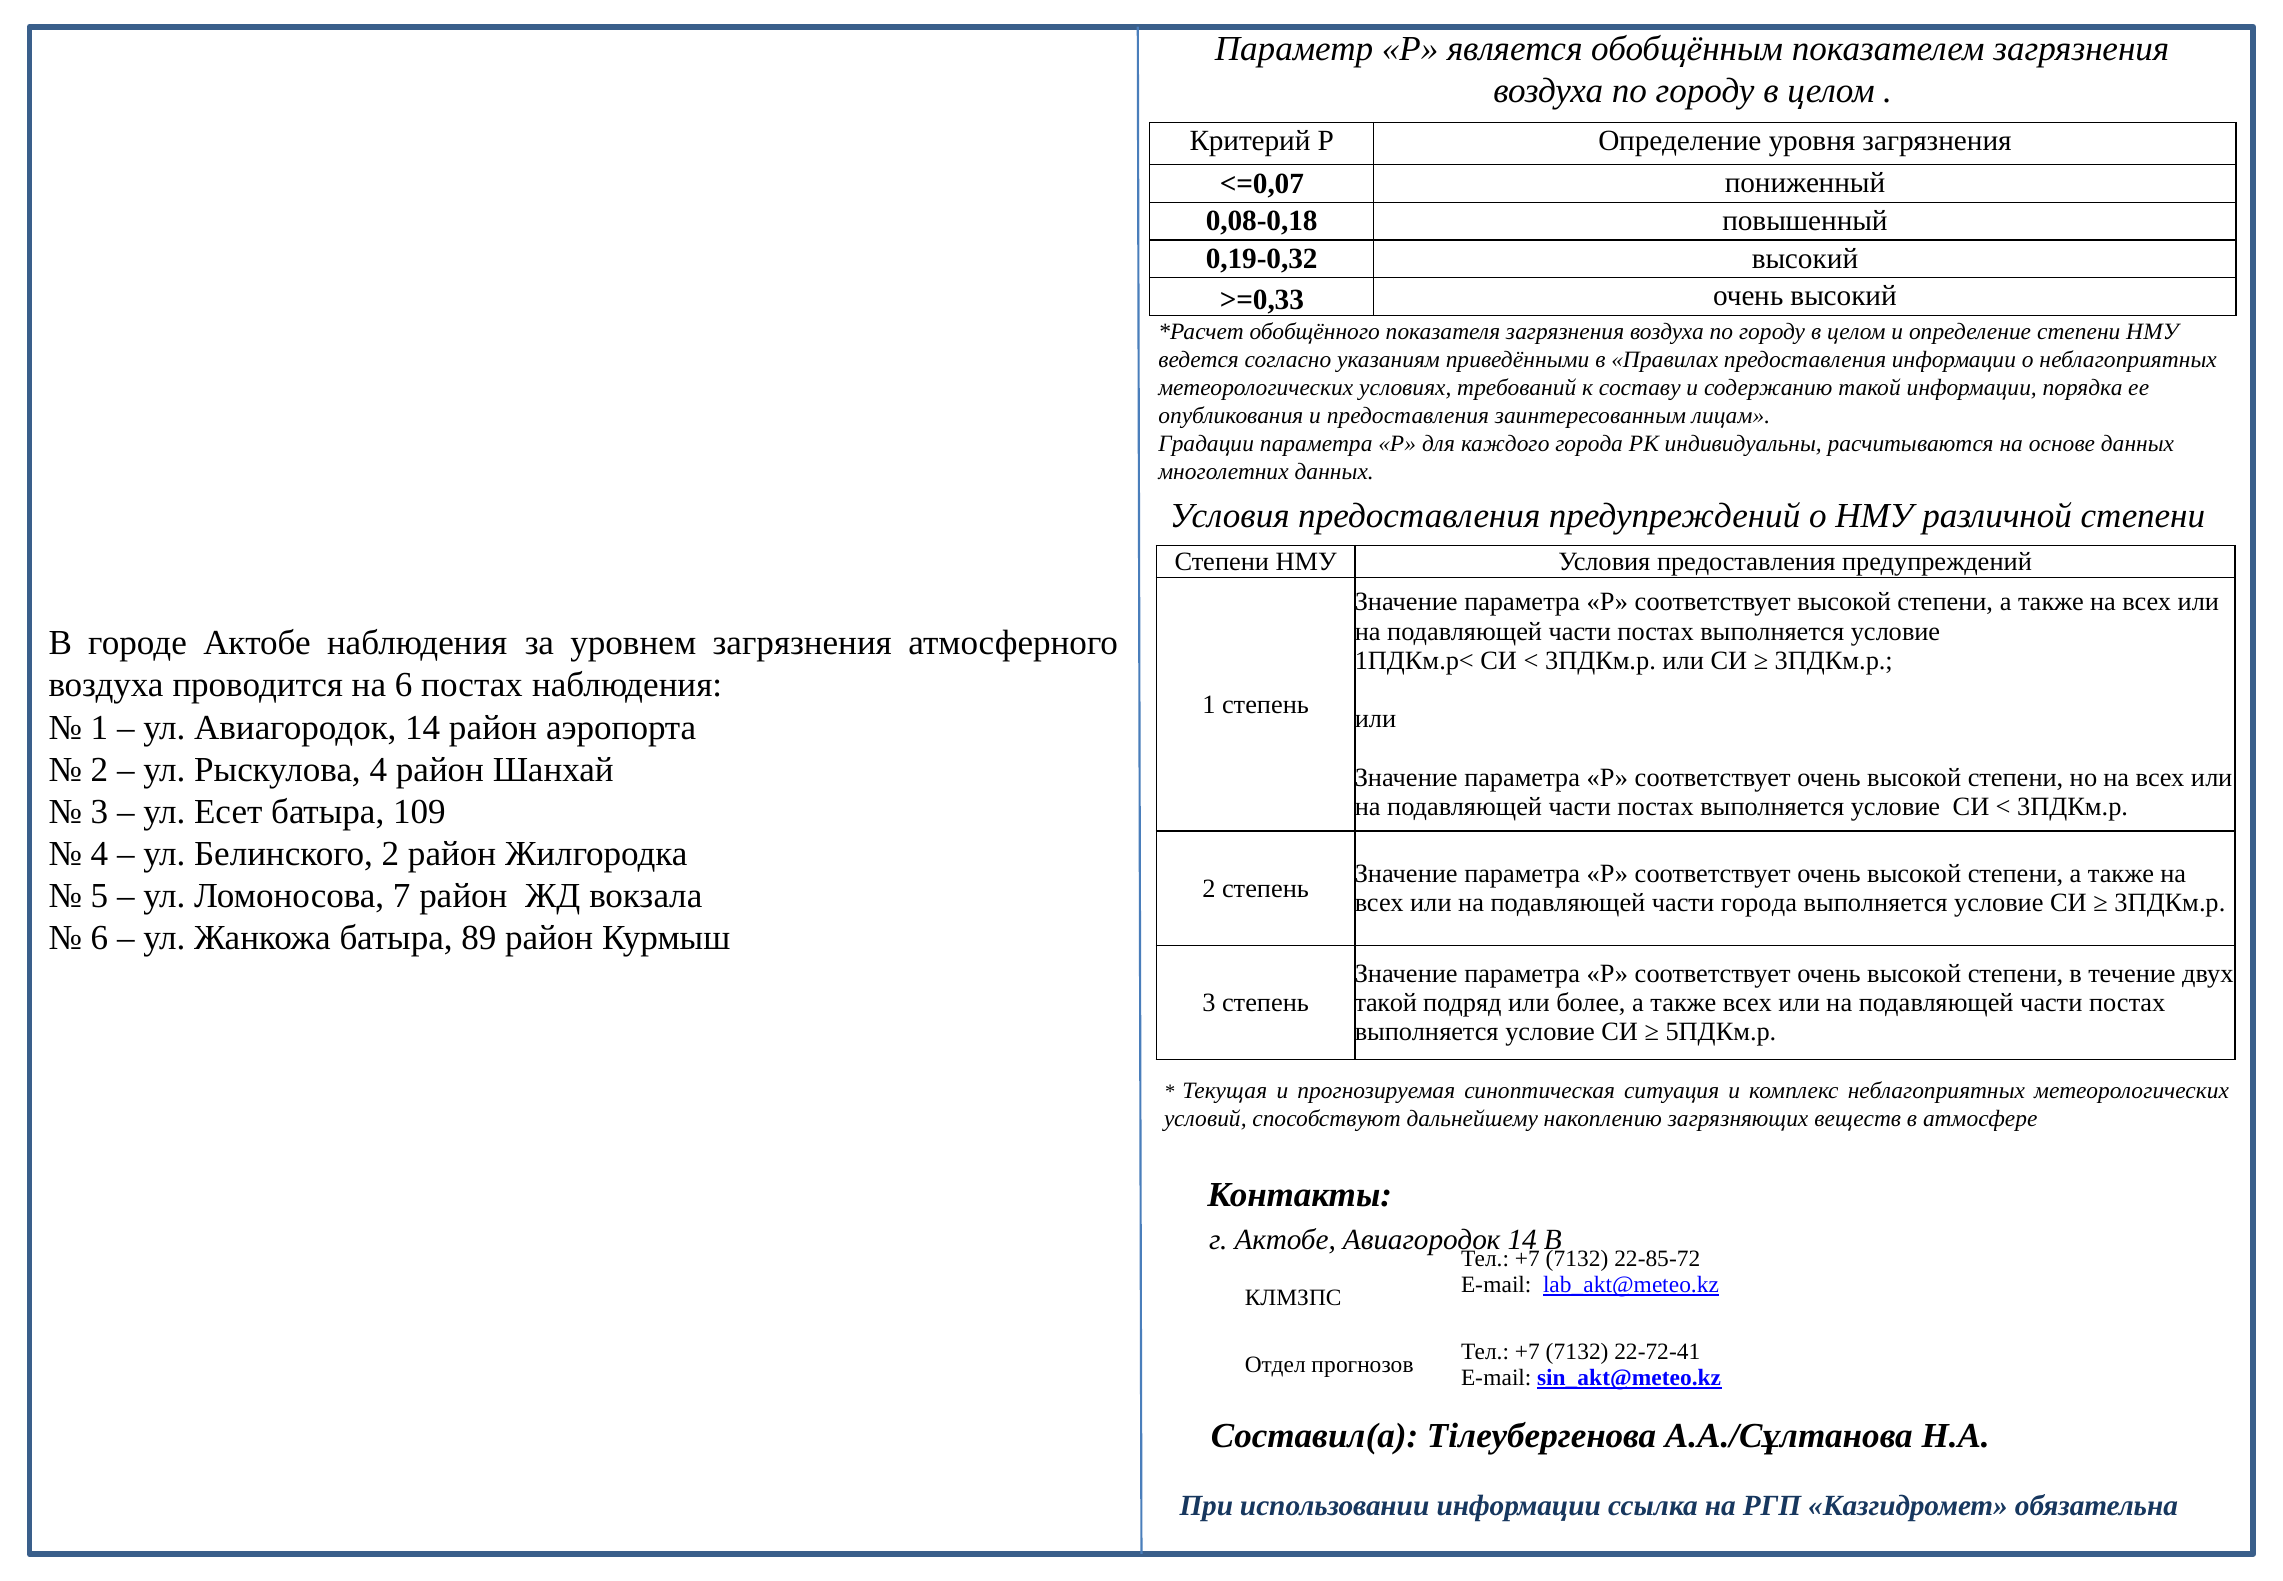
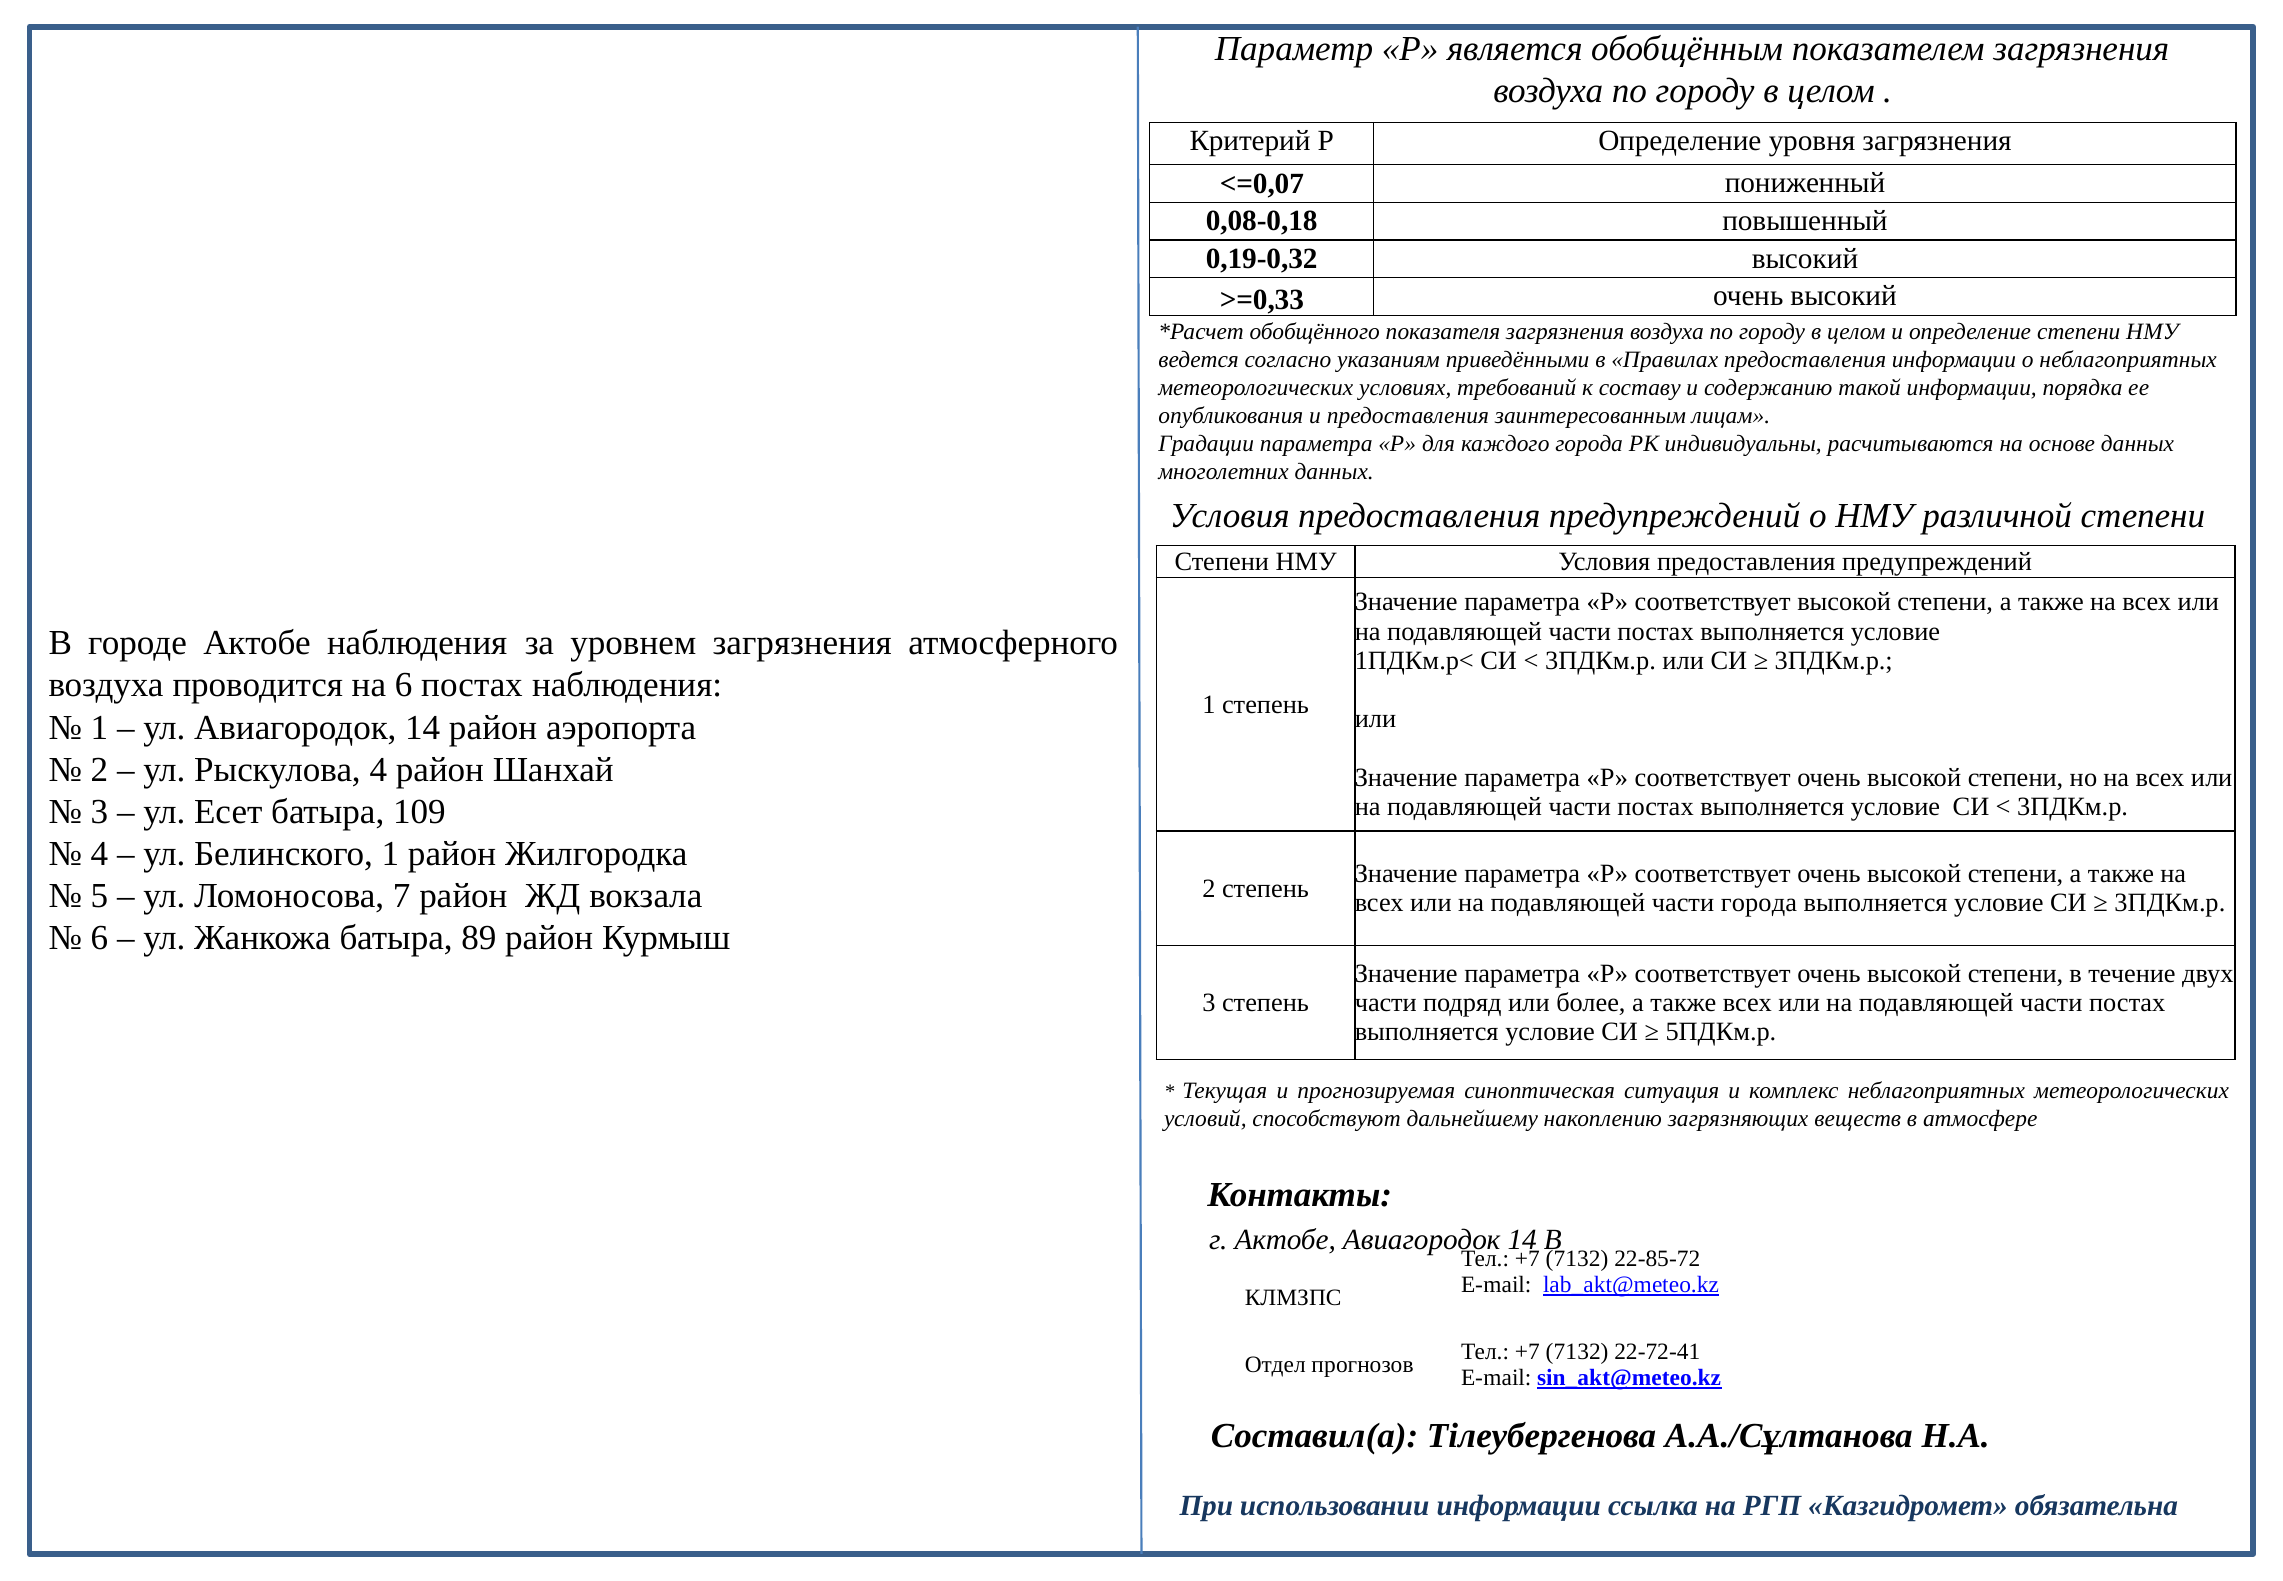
Белинского 2: 2 -> 1 (390, 854)
такой: такой -> части (1386, 1002)
